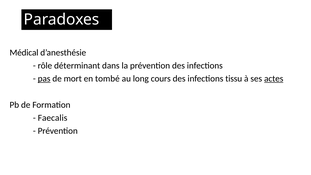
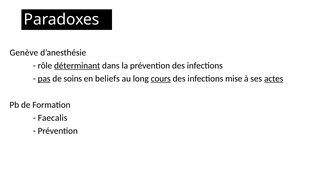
Médical: Médical -> Genève (24, 53)
déterminant underline: none -> present (77, 66)
mort: mort -> soins (73, 79)
tombé: tombé -> beliefs (107, 79)
cours underline: none -> present (161, 79)
tissu: tissu -> mise (234, 79)
